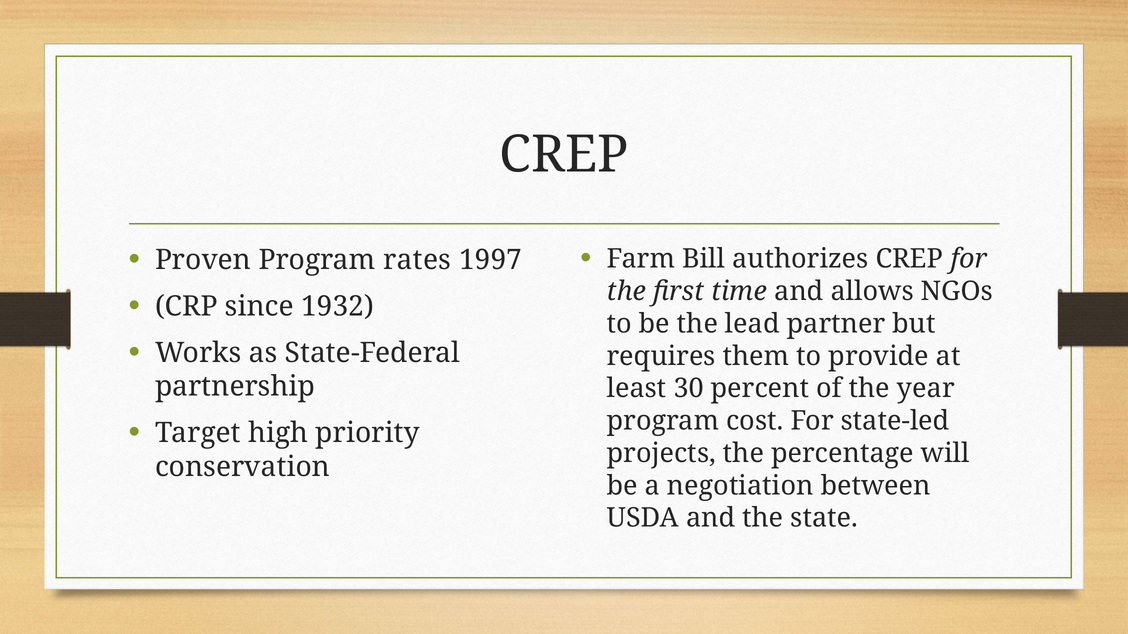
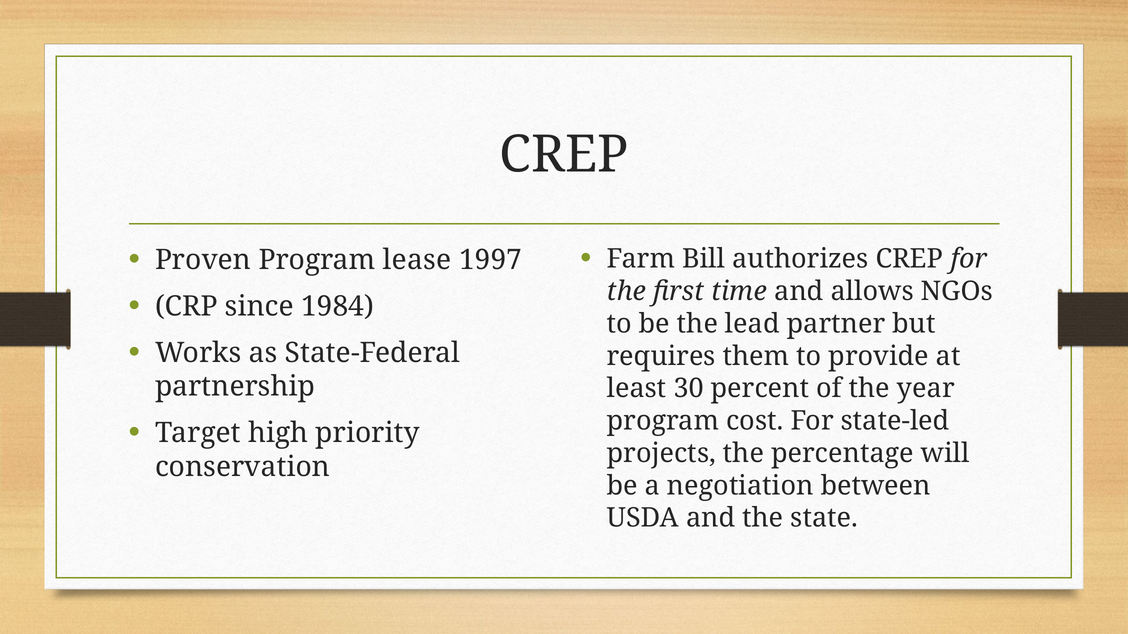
rates: rates -> lease (417, 260)
1932: 1932 -> 1984 (337, 307)
